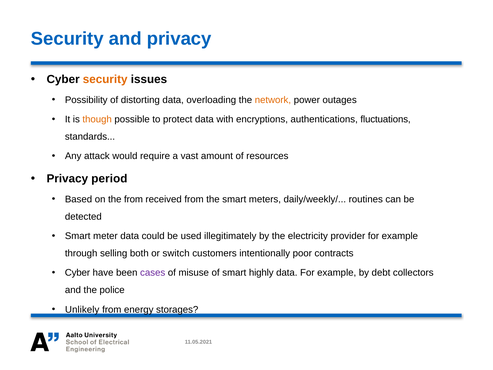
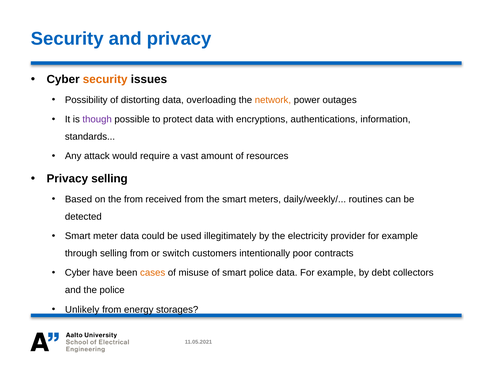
though colour: orange -> purple (97, 119)
fluctuations: fluctuations -> information (386, 119)
Privacy period: period -> selling (109, 179)
selling both: both -> from (139, 253)
cases colour: purple -> orange (153, 273)
smart highly: highly -> police (261, 273)
